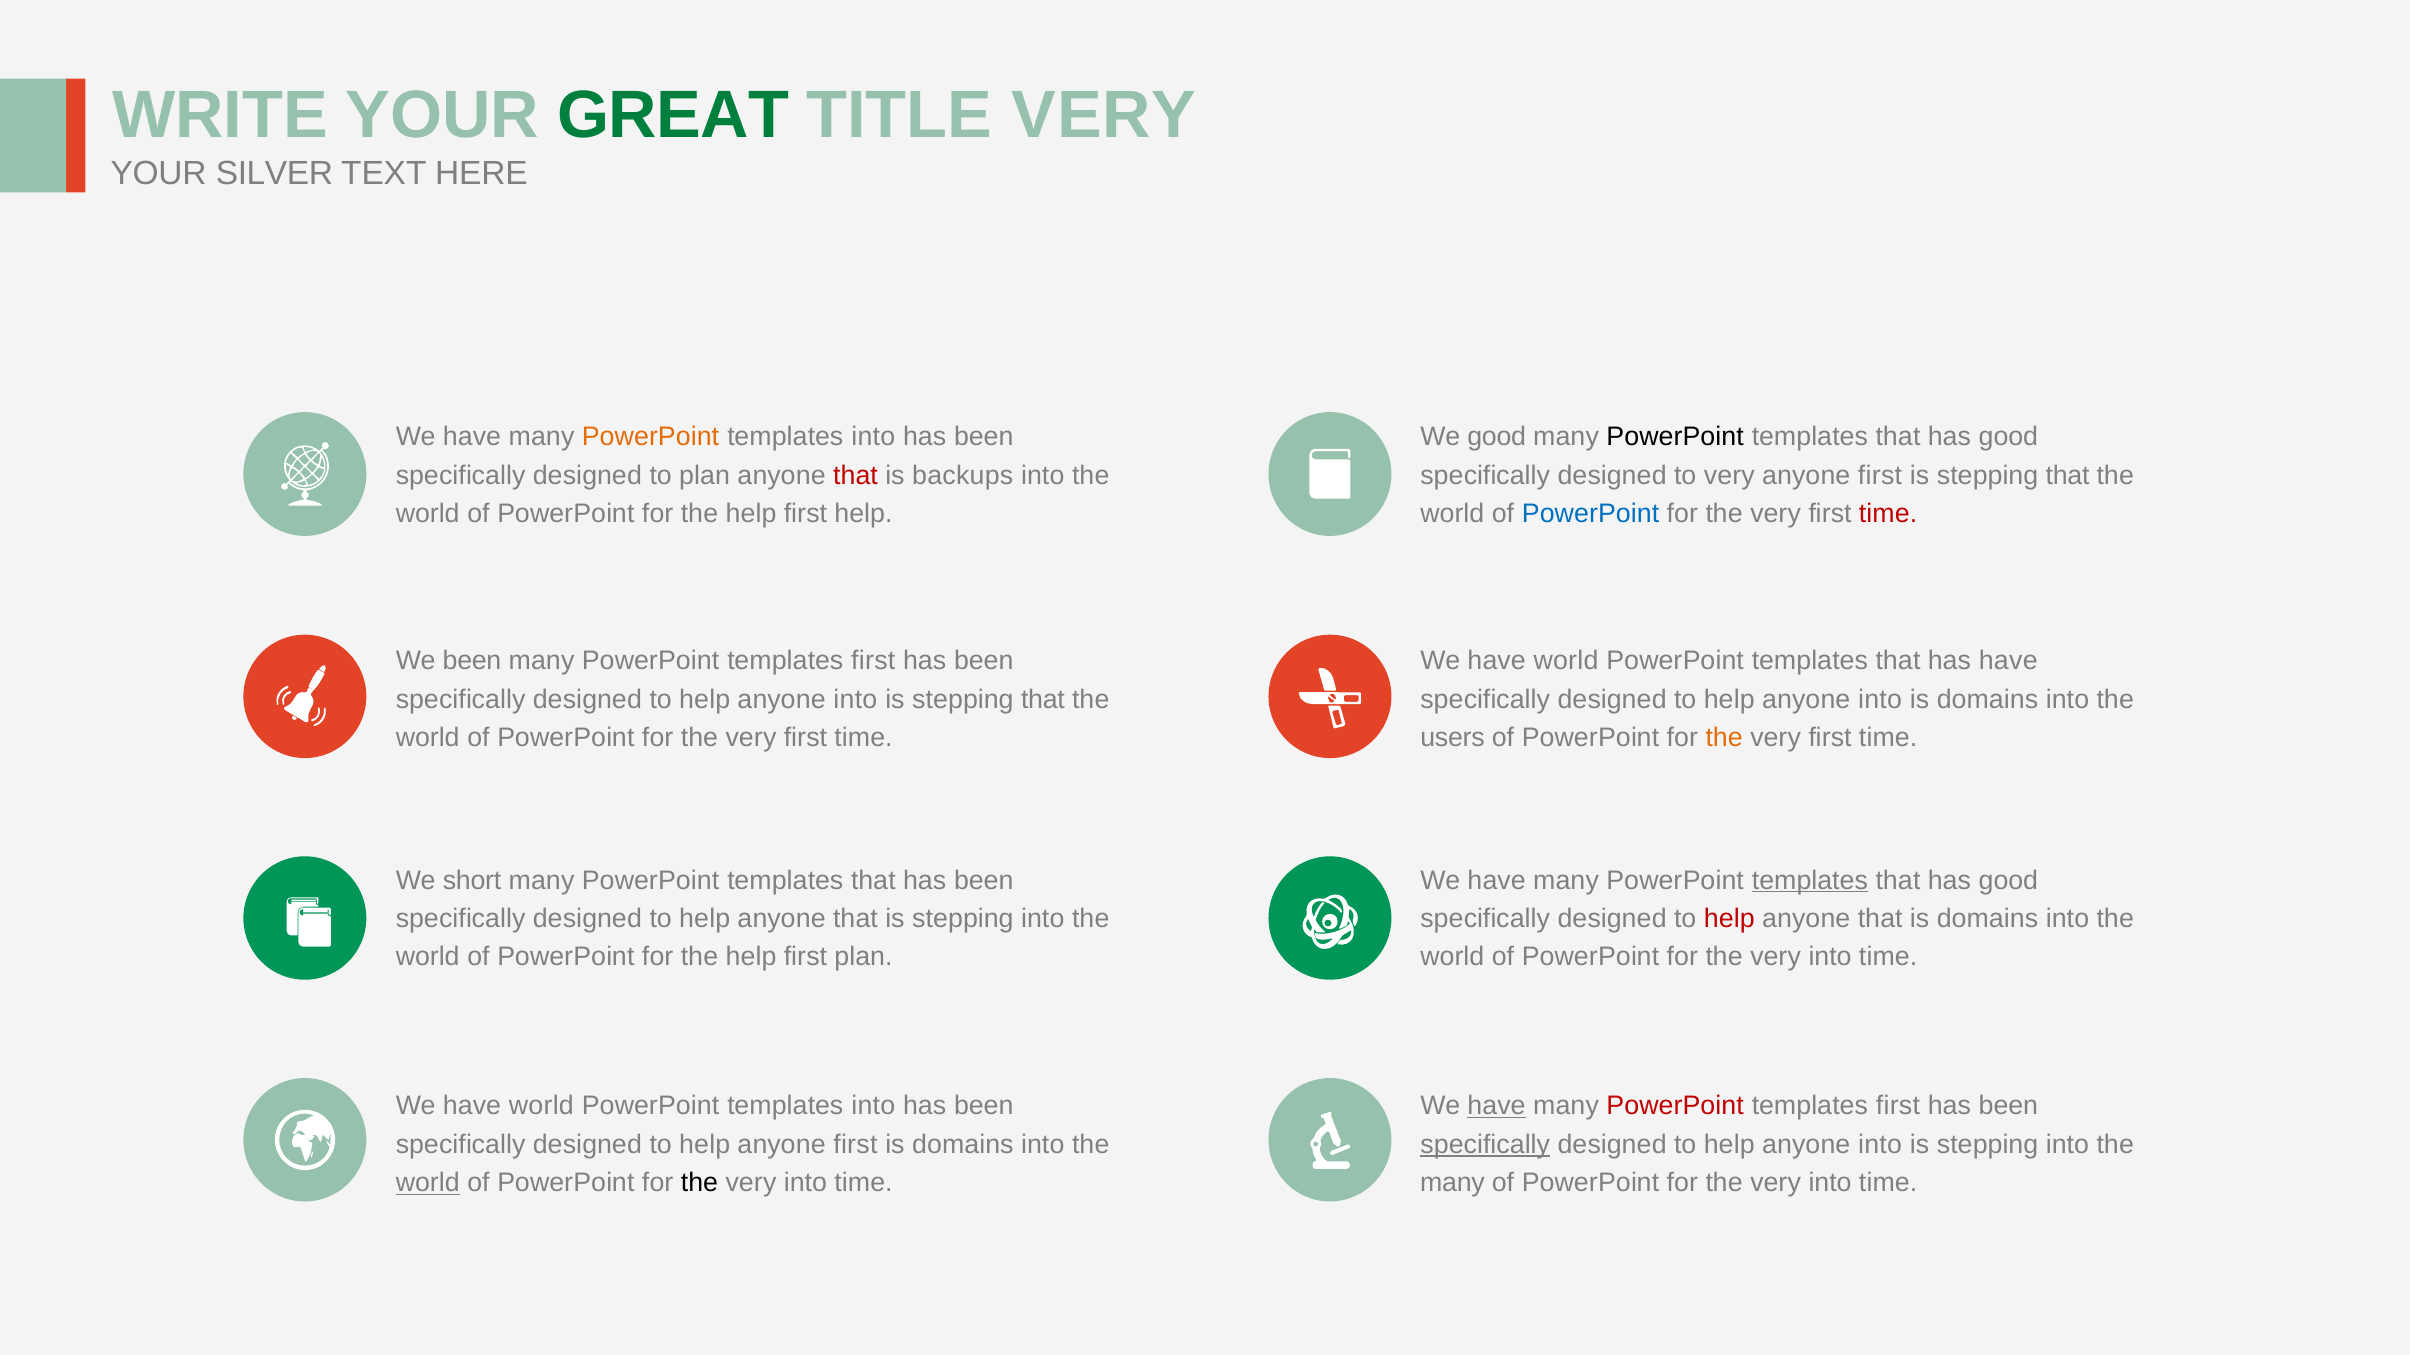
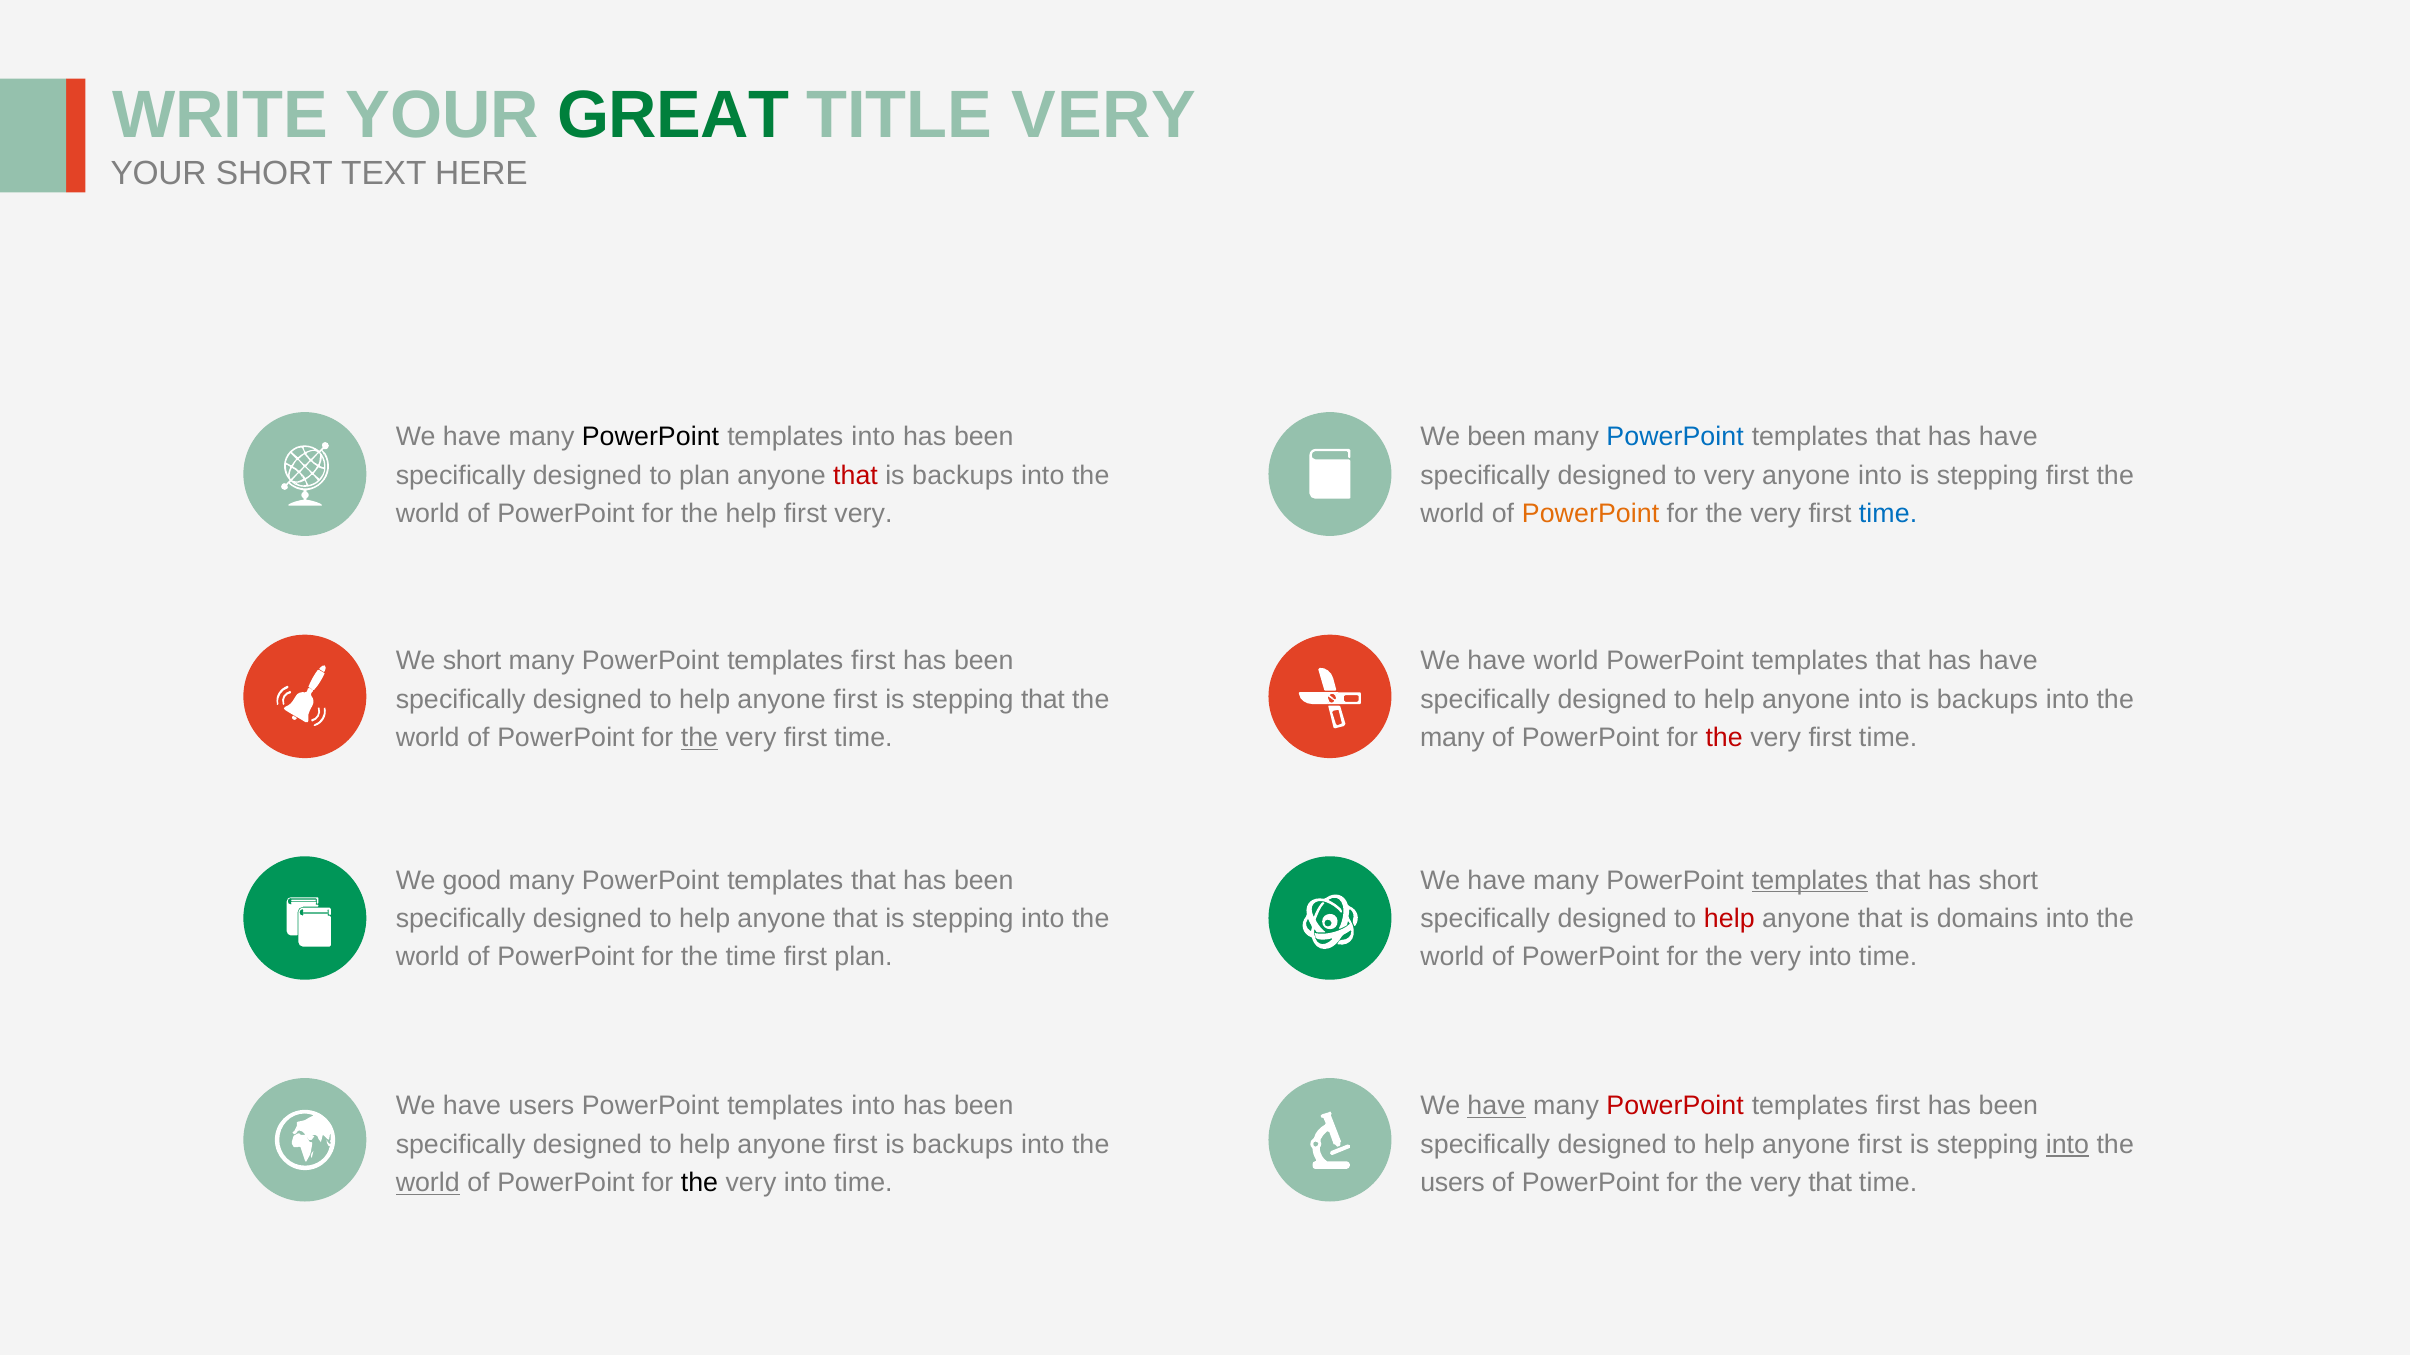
YOUR SILVER: SILVER -> SHORT (274, 174)
PowerPoint colour: orange -> black (651, 437)
We good: good -> been (1497, 437)
PowerPoint colour: black -> blue (1675, 437)
good: good -> have (2008, 437)
first: first -> into (1880, 475)
that: that -> first (2067, 475)
first help: help -> very (863, 514)
PowerPoint colour: blue -> orange (1591, 514)
time colour: red -> blue (1888, 514)
We been: been -> short (472, 661)
into: into -> first (855, 700)
domains: domains -> backups (1987, 700)
the underline: none -> present (699, 738)
users: users -> many (1452, 738)
the colour: orange -> red (1724, 738)
short: short -> good (472, 880)
good: good -> short (2008, 880)
help: help -> time (751, 957)
world: world -> users (541, 1106)
domains: domains -> backups (963, 1145)
specifically underline: present -> none (1485, 1145)
into: into -> first (1880, 1145)
into underline: none -> present (2067, 1145)
many: many -> users (1452, 1183)
into: into -> that (1830, 1183)
